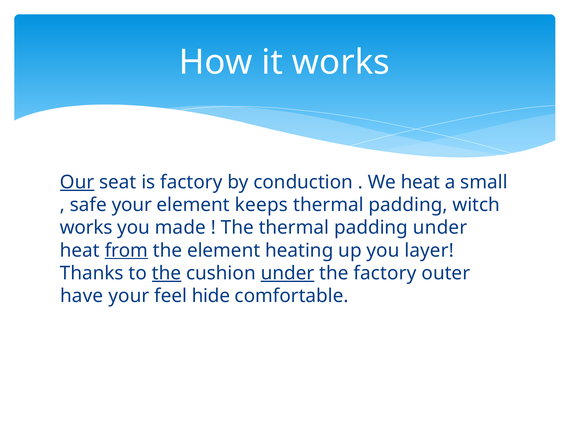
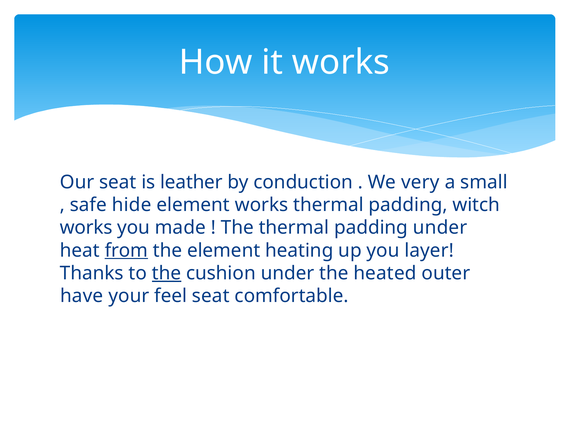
Our underline: present -> none (77, 182)
is factory: factory -> leather (191, 182)
We heat: heat -> very (420, 182)
safe your: your -> hide (132, 205)
element keeps: keeps -> works (262, 205)
under underline: present -> none (288, 273)
the factory: factory -> heated (385, 273)
feel hide: hide -> seat (211, 296)
